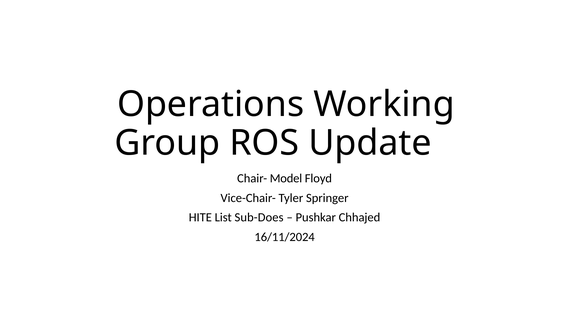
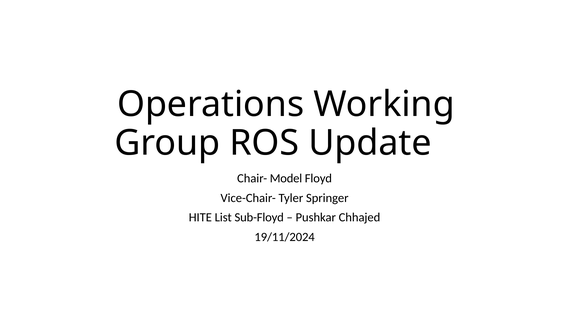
Sub-Does: Sub-Does -> Sub-Floyd (259, 217)
16/11/2024: 16/11/2024 -> 19/11/2024 (285, 237)
